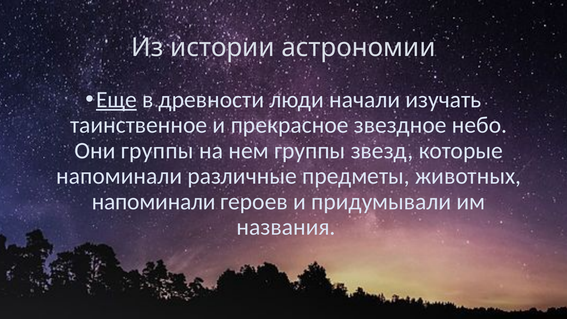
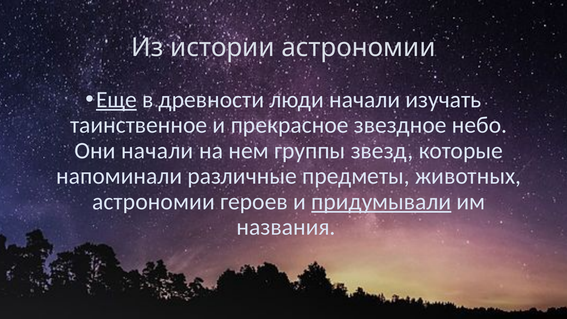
Они группы: группы -> начали (157, 151)
напоминали: напоминали -> астрономии (154, 202)
придумывали underline: none -> present (381, 202)
